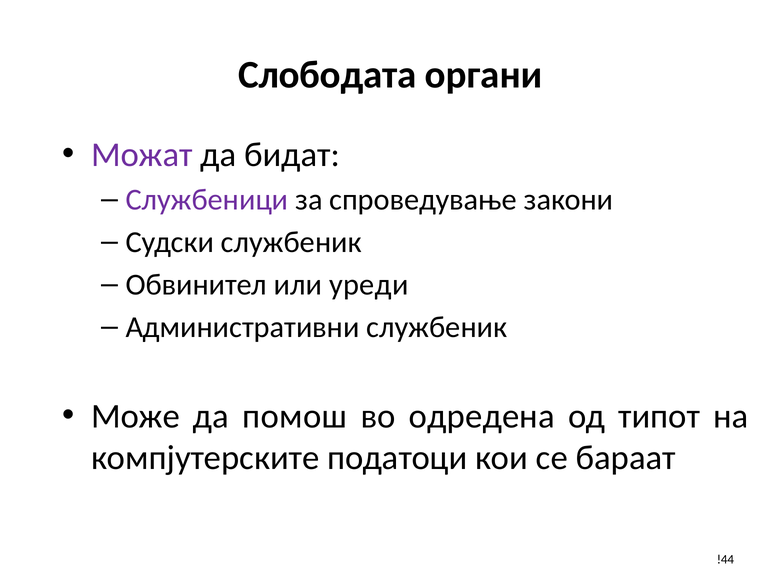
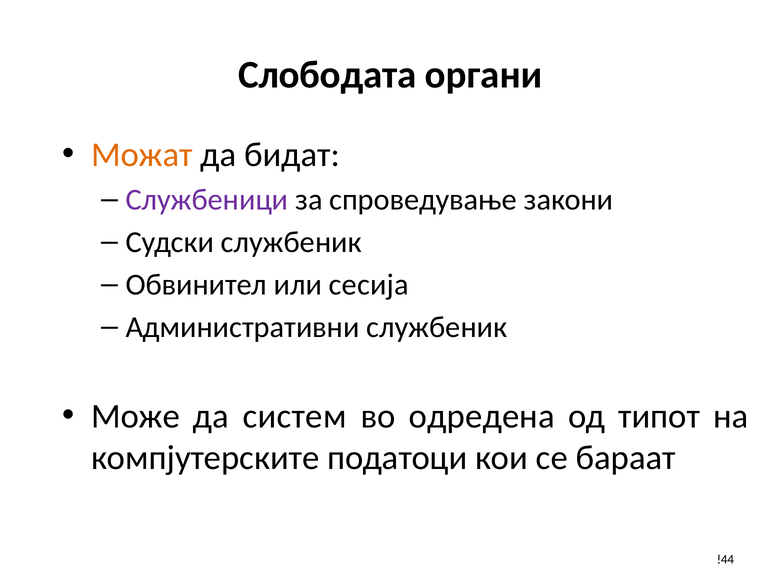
Можат colour: purple -> orange (142, 155)
уреди: уреди -> сесија (369, 285)
помош: помош -> систем (295, 416)
